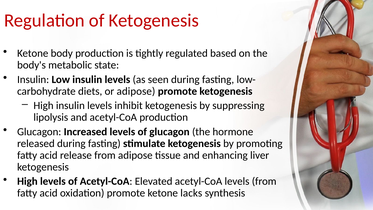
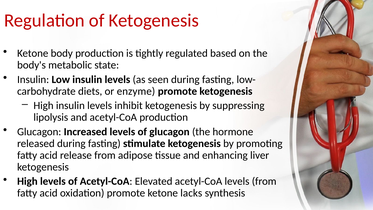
or adipose: adipose -> enzyme (136, 91)
